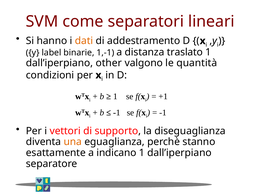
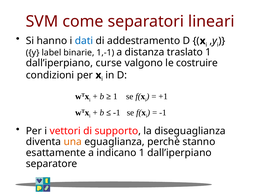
dati colour: orange -> blue (84, 41)
other: other -> curse (109, 63)
quantità: quantità -> costruire (197, 63)
